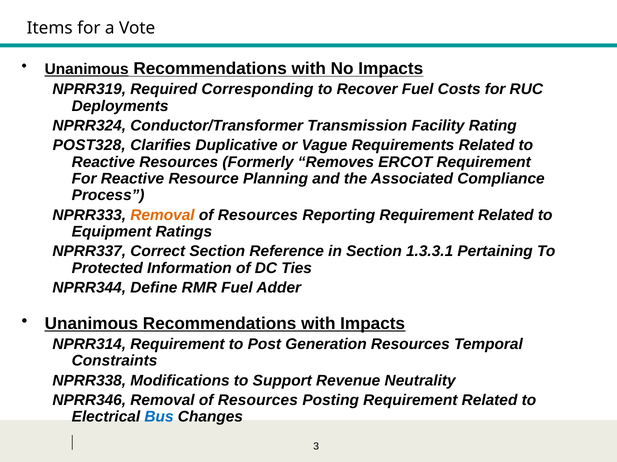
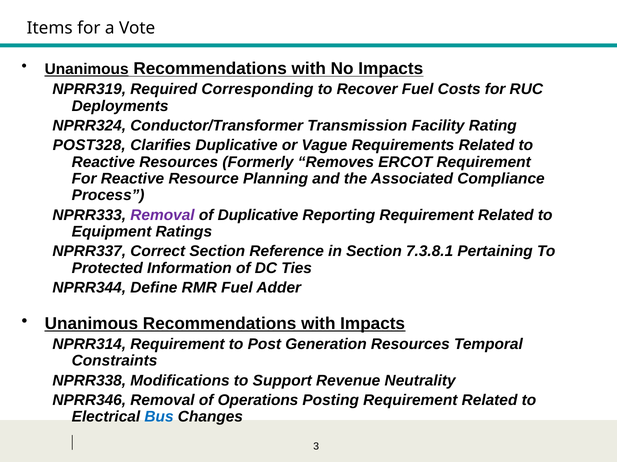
Removal colour: orange -> purple (162, 215)
Resources: Resources -> Duplicative (258, 215)
1.3.3.1: 1.3.3.1 -> 7.3.8.1 (430, 252)
NPRR346 Removal of Resources: Resources -> Operations (258, 401)
